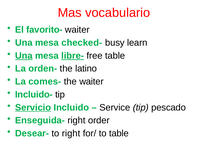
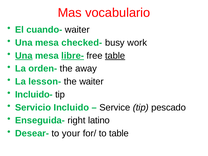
favorito-: favorito- -> cuando- (44, 30)
learn: learn -> work (137, 43)
table underline: none -> present (115, 56)
latino: latino -> away (86, 69)
comes-: comes- -> lesson- (45, 82)
Servicio underline: present -> none (33, 107)
order: order -> latino (99, 120)
to right: right -> your (71, 133)
